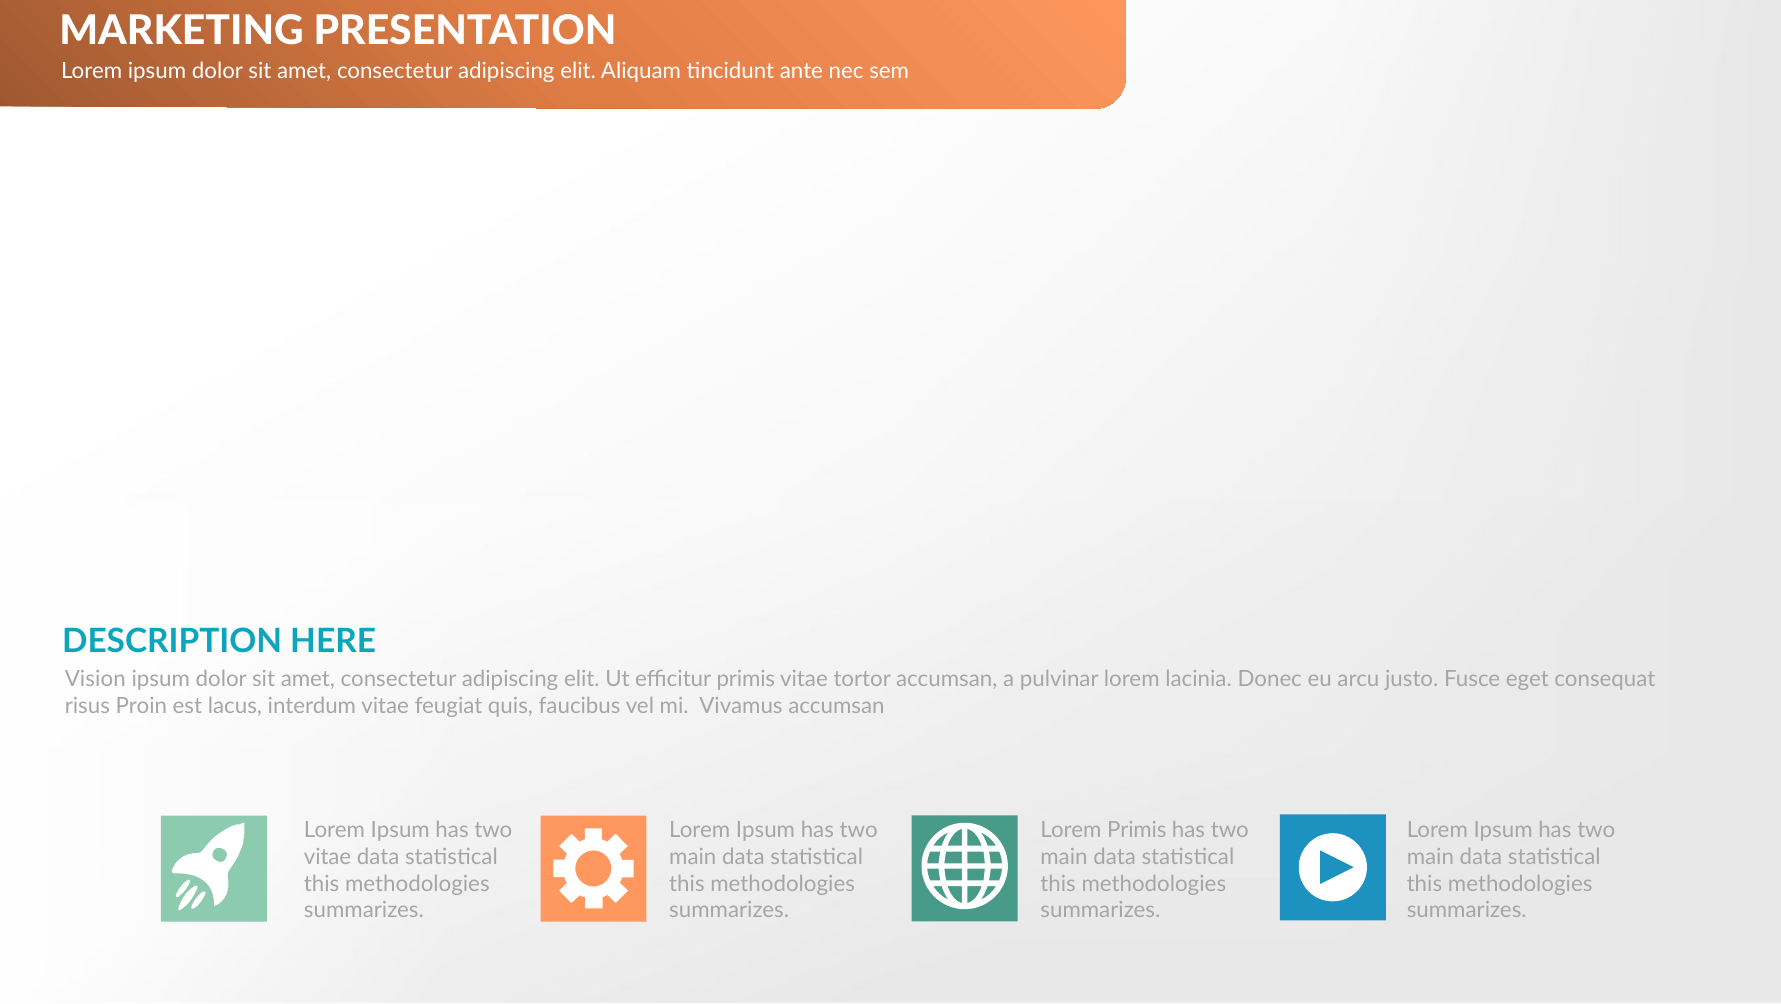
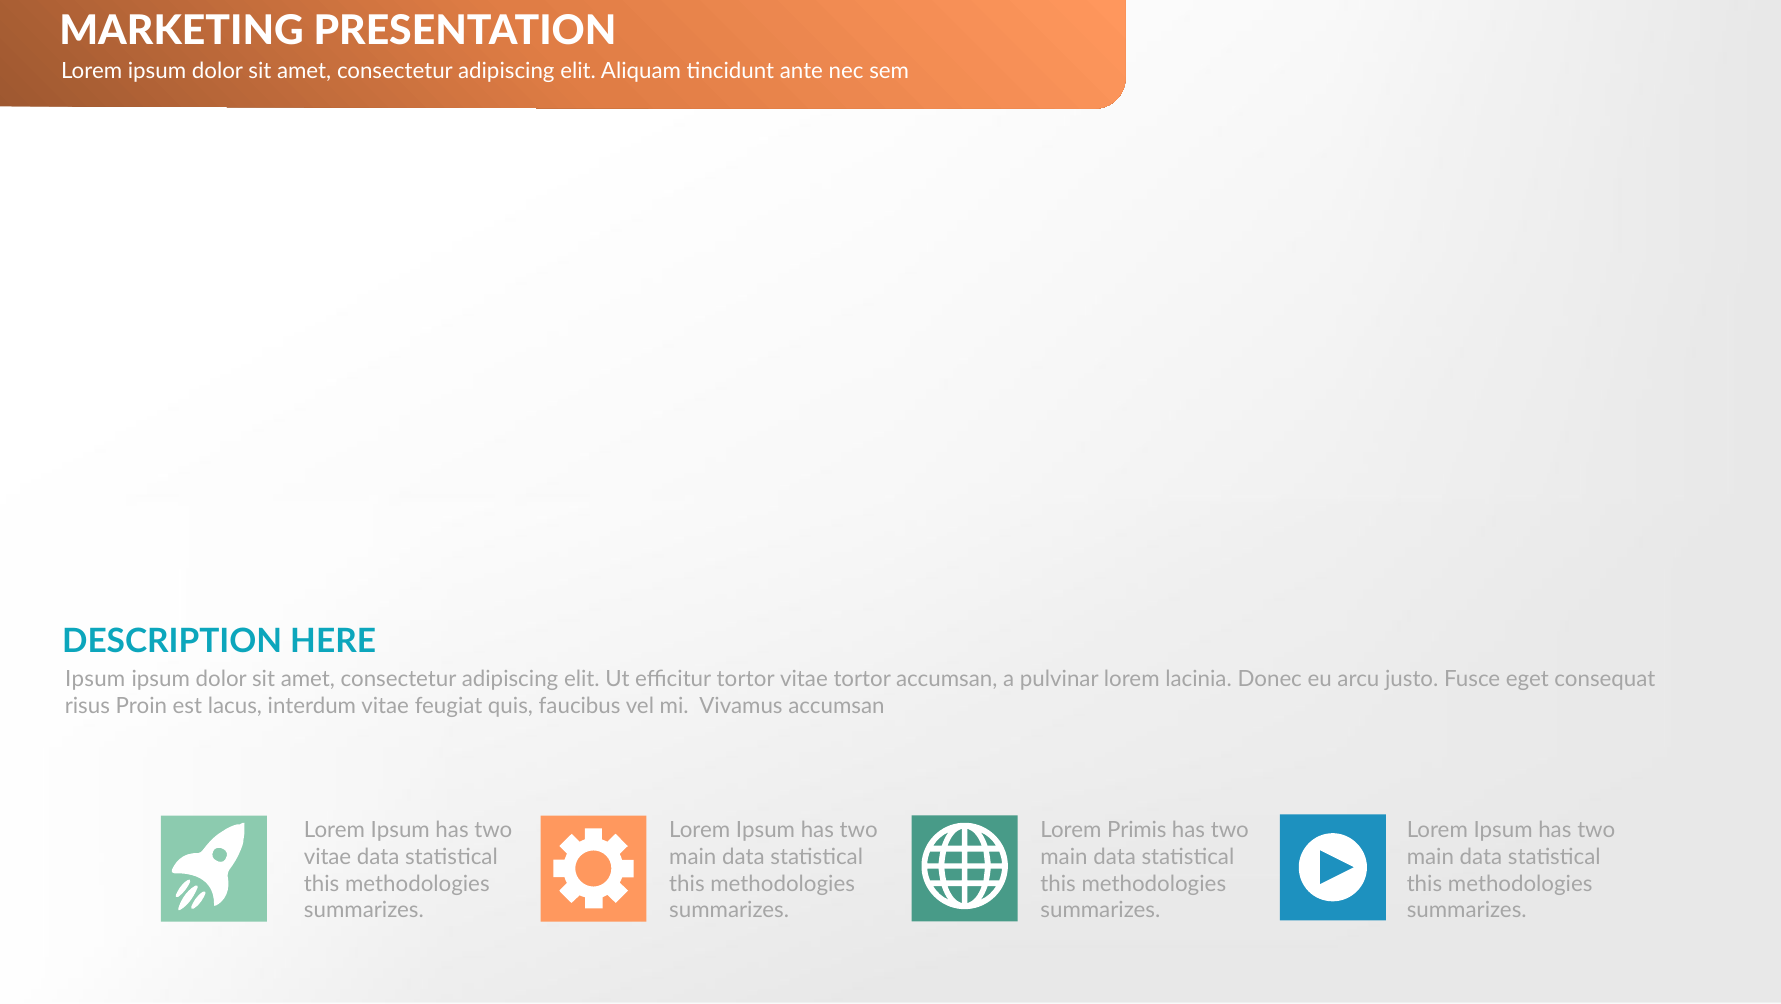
Vision: Vision -> Ipsum (95, 680)
efficitur primis: primis -> tortor (746, 680)
